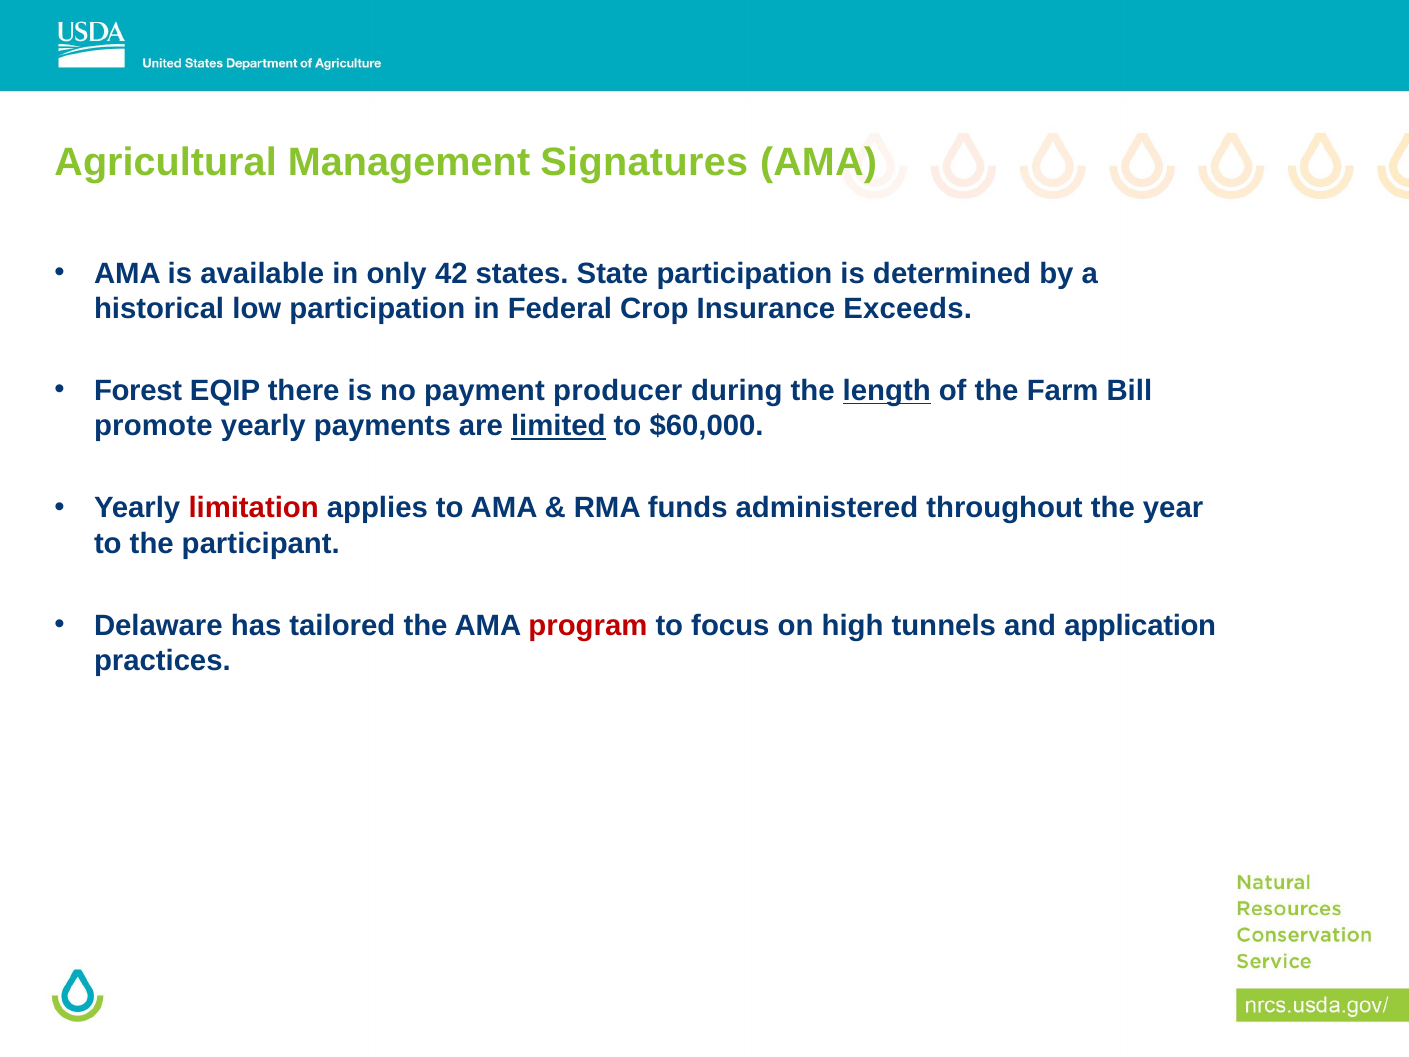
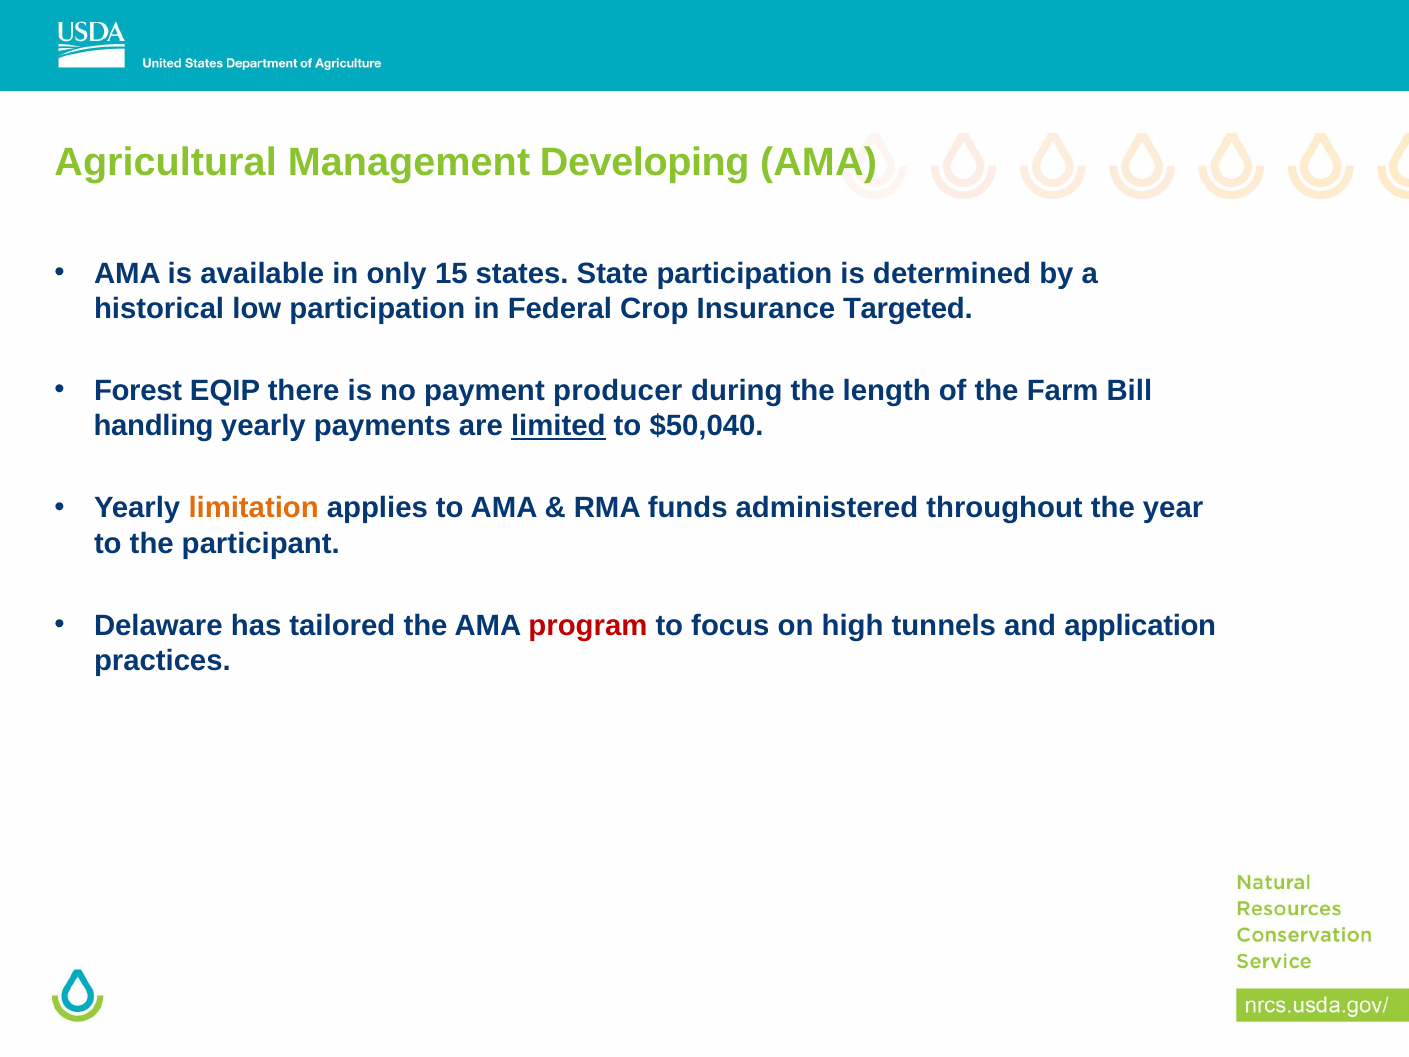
Signatures: Signatures -> Developing (645, 163)
42: 42 -> 15 (451, 273)
Exceeds: Exceeds -> Targeted (908, 309)
length underline: present -> none (887, 391)
promote: promote -> handling (154, 426)
$60,000: $60,000 -> $50,040 (707, 426)
limitation colour: red -> orange (254, 508)
